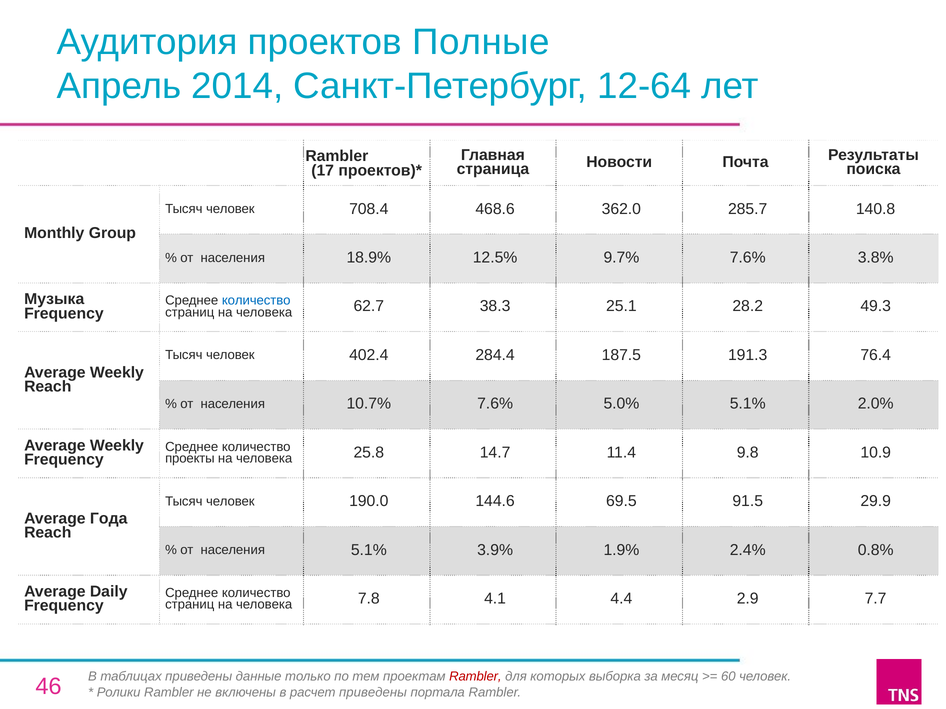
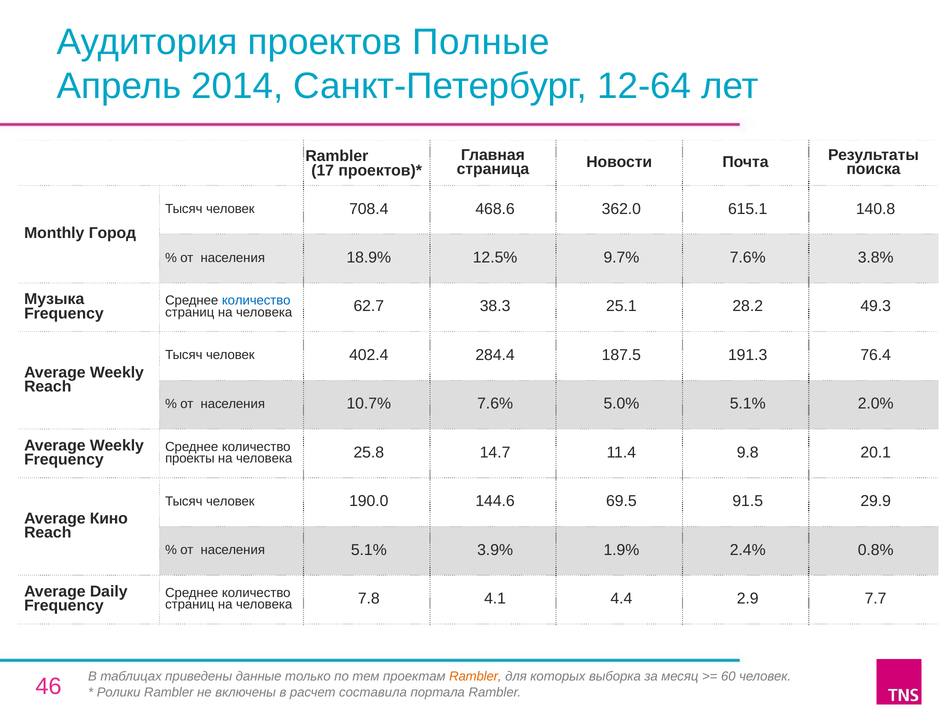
285.7: 285.7 -> 615.1 (748, 209)
Group: Group -> Город (112, 233)
10.9: 10.9 -> 20.1 (876, 453)
Года: Года -> Кино (109, 519)
Rambler colour: red -> orange (475, 677)
расчет приведены: приведены -> составила (373, 693)
